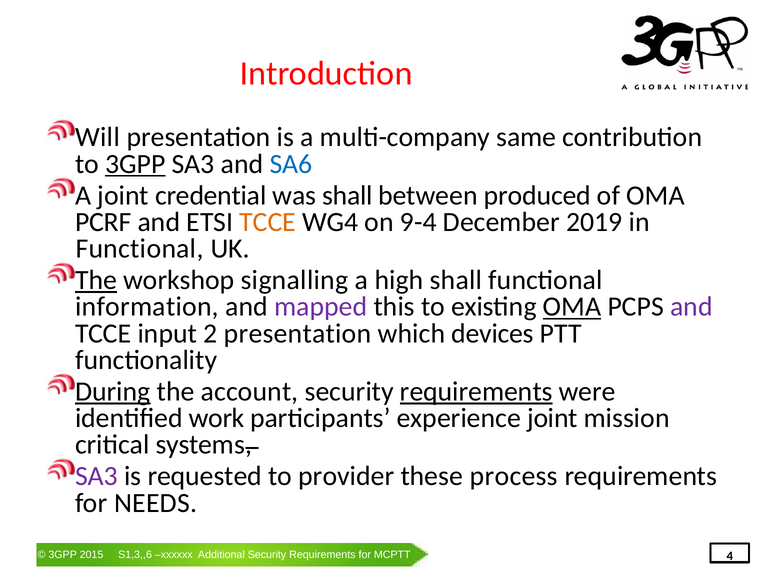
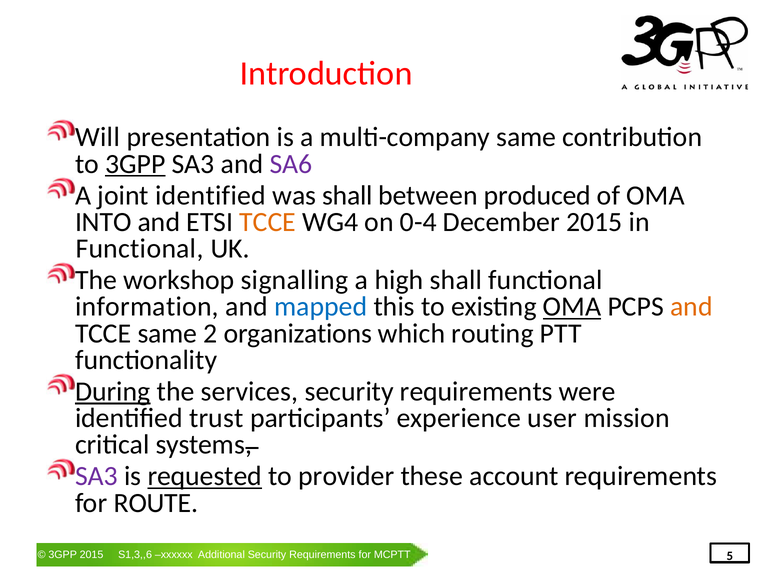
SA6 colour: blue -> purple (291, 164)
joint credential: credential -> identified (210, 196)
PCRF: PCRF -> INTO (103, 222)
9-4: 9-4 -> 0-4 (418, 222)
December 2019: 2019 -> 2015 (594, 222)
The underline: present -> none (96, 280)
mapped colour: purple -> blue (321, 307)
and colour: purple -> orange (691, 307)
TCCE input: input -> same (167, 334)
2 presentation: presentation -> organizations (298, 334)
devices: devices -> routing (493, 334)
account: account -> services (250, 392)
requirements underline: present -> none (476, 392)
work: work -> trust (216, 419)
experience joint: joint -> user (552, 419)
requested underline: none -> present (205, 477)
process: process -> account (514, 477)
NEEDS: NEEDS -> ROUTE (156, 503)
4: 4 -> 5 (730, 556)
